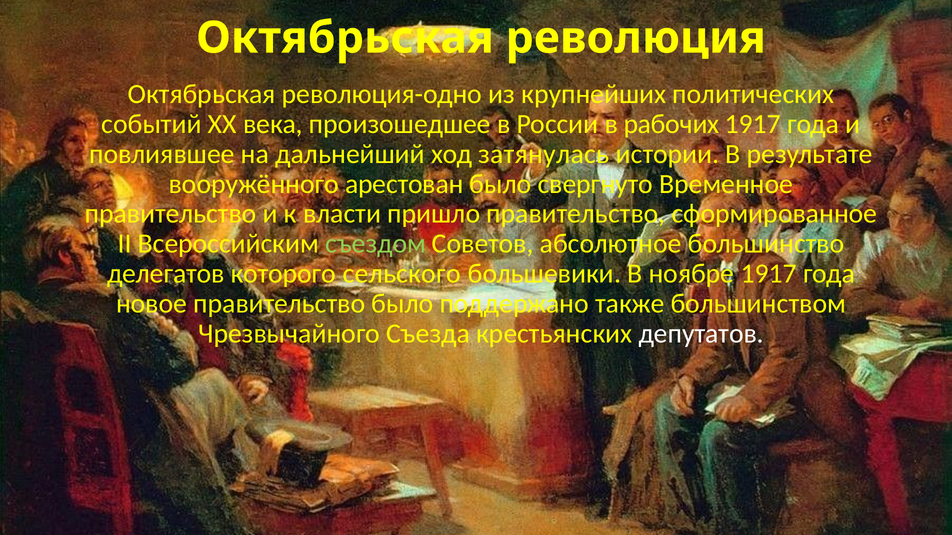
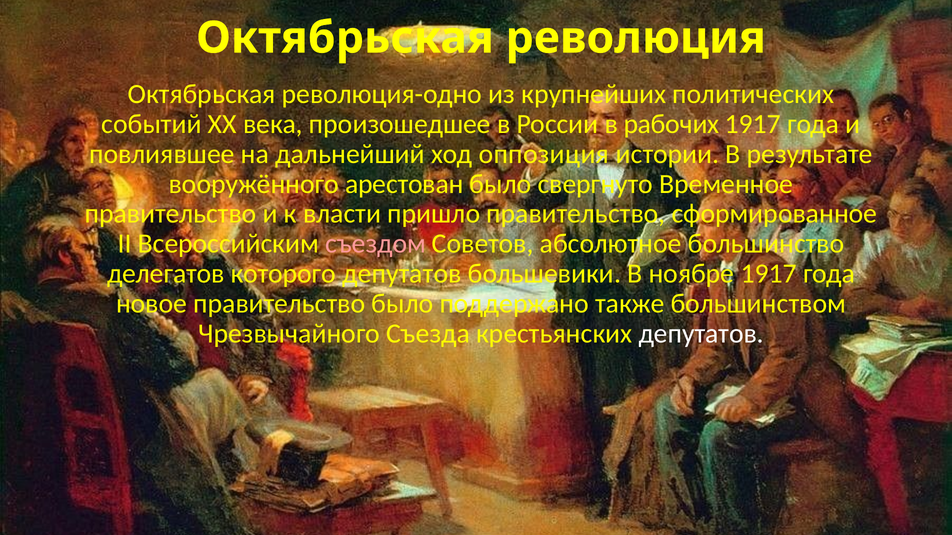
затянулась: затянулась -> оппозиция (544, 154)
съездом colour: light green -> pink (376, 244)
которого сельского: сельского -> депутатов (402, 274)
